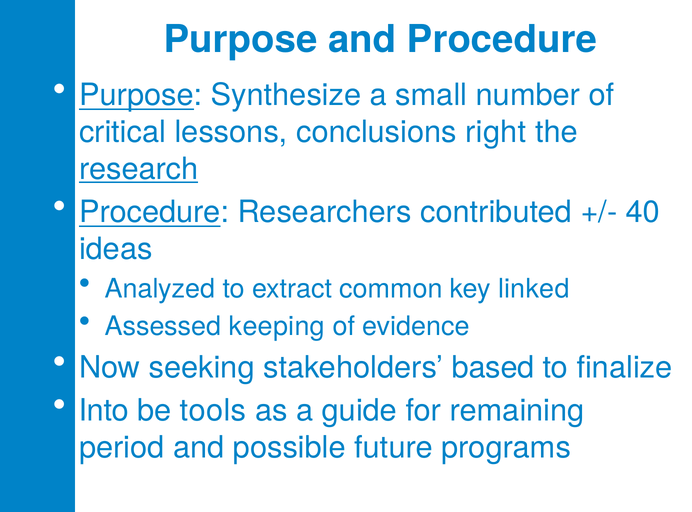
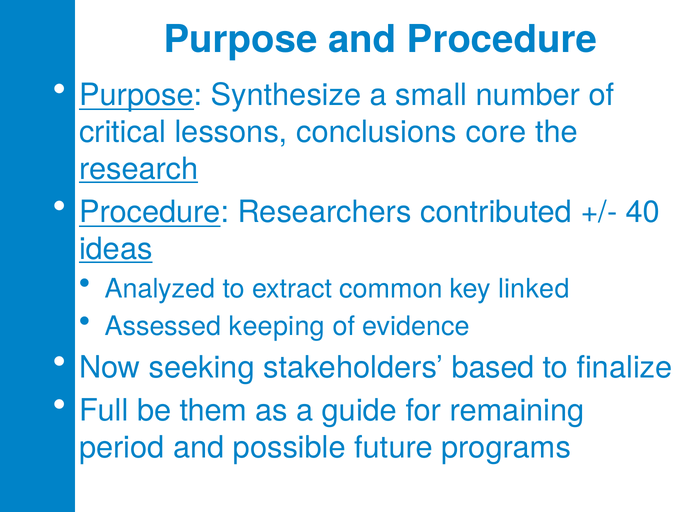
right: right -> core (496, 132)
ideas underline: none -> present (116, 249)
Into: Into -> Full (104, 411)
tools: tools -> them (213, 411)
